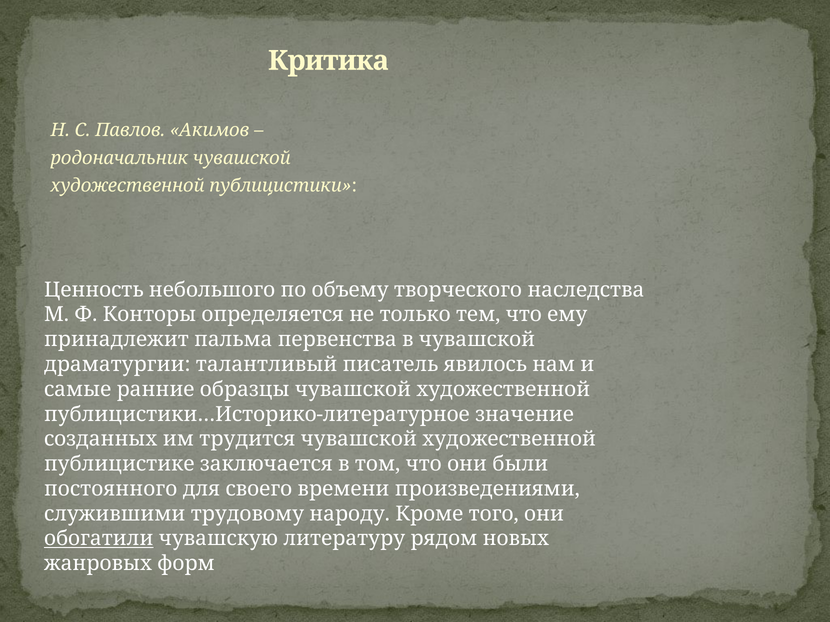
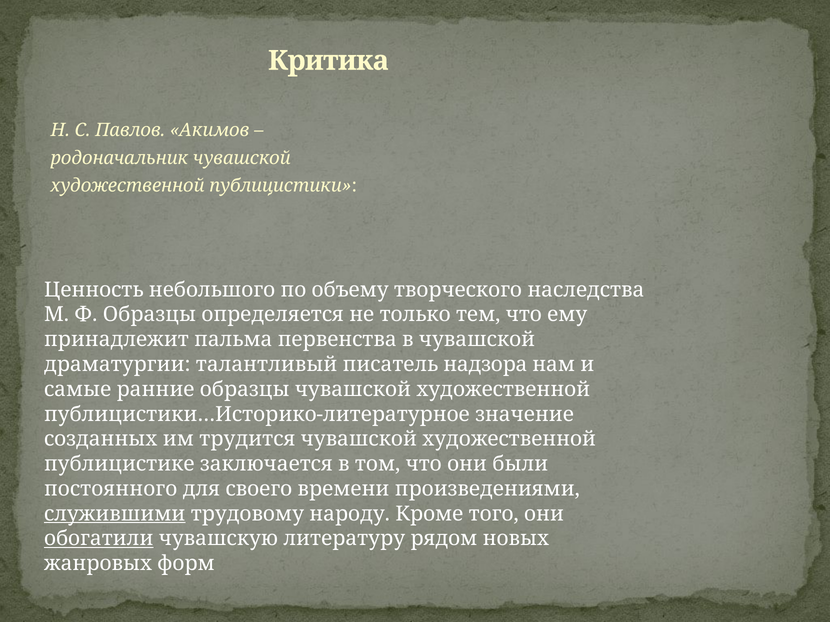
Ф Конторы: Конторы -> Образцы (149, 315)
явилось: явилось -> надзора (485, 365)
служившими underline: none -> present (115, 514)
